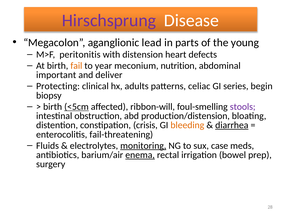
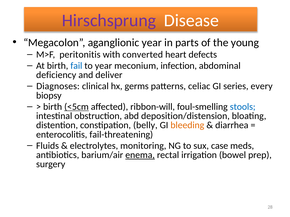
aganglionic lead: lead -> year (152, 43)
distension: distension -> converted (143, 55)
fail colour: orange -> blue (76, 66)
nutrition: nutrition -> infection (179, 66)
important: important -> deficiency (56, 75)
Protecting: Protecting -> Diagnoses (58, 86)
adults: adults -> germs (137, 86)
begin: begin -> every (262, 86)
stools colour: purple -> blue (243, 107)
production/distension: production/distension -> deposition/distension (185, 116)
crisis: crisis -> belly (145, 125)
diarrhea underline: present -> none (232, 125)
monitoring underline: present -> none (143, 146)
